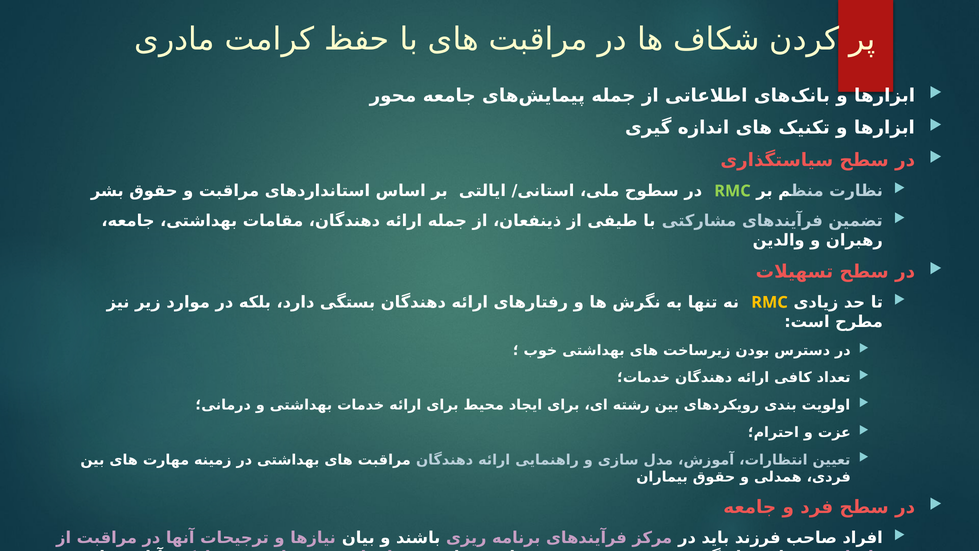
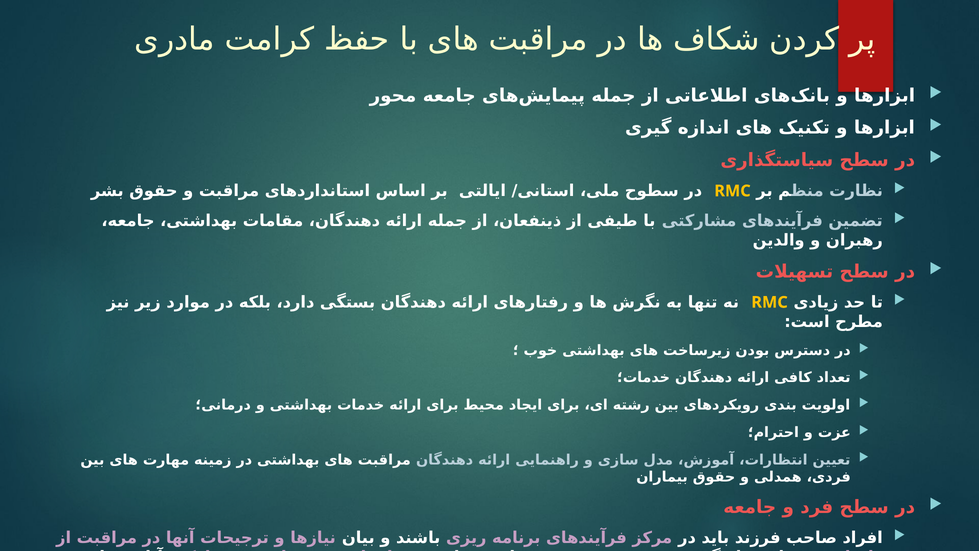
RMC colour: light green -> yellow (732, 191)
